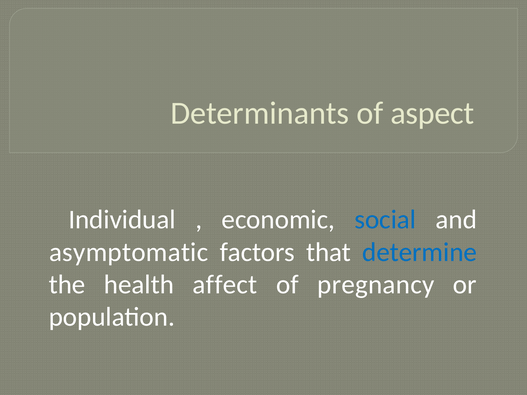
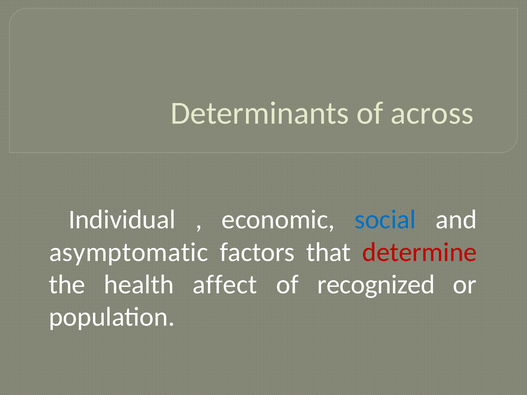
aspect: aspect -> across (432, 113)
determine colour: blue -> red (420, 252)
pregnancy: pregnancy -> recognized (376, 285)
